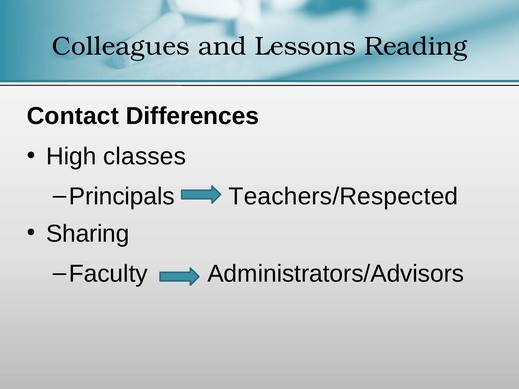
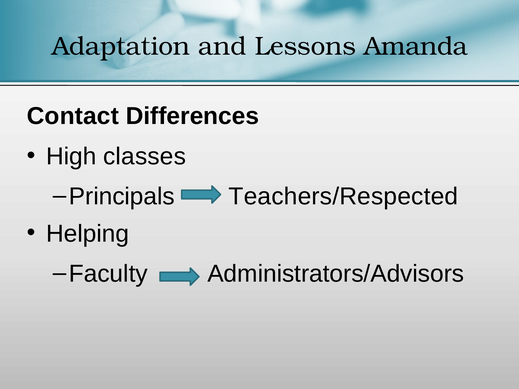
Colleagues: Colleagues -> Adaptation (121, 46)
Reading: Reading -> Amanda (416, 46)
Sharing: Sharing -> Helping (88, 234)
